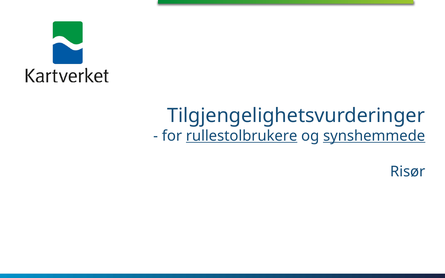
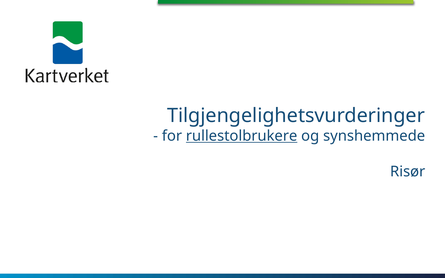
synshemmede underline: present -> none (374, 136)
